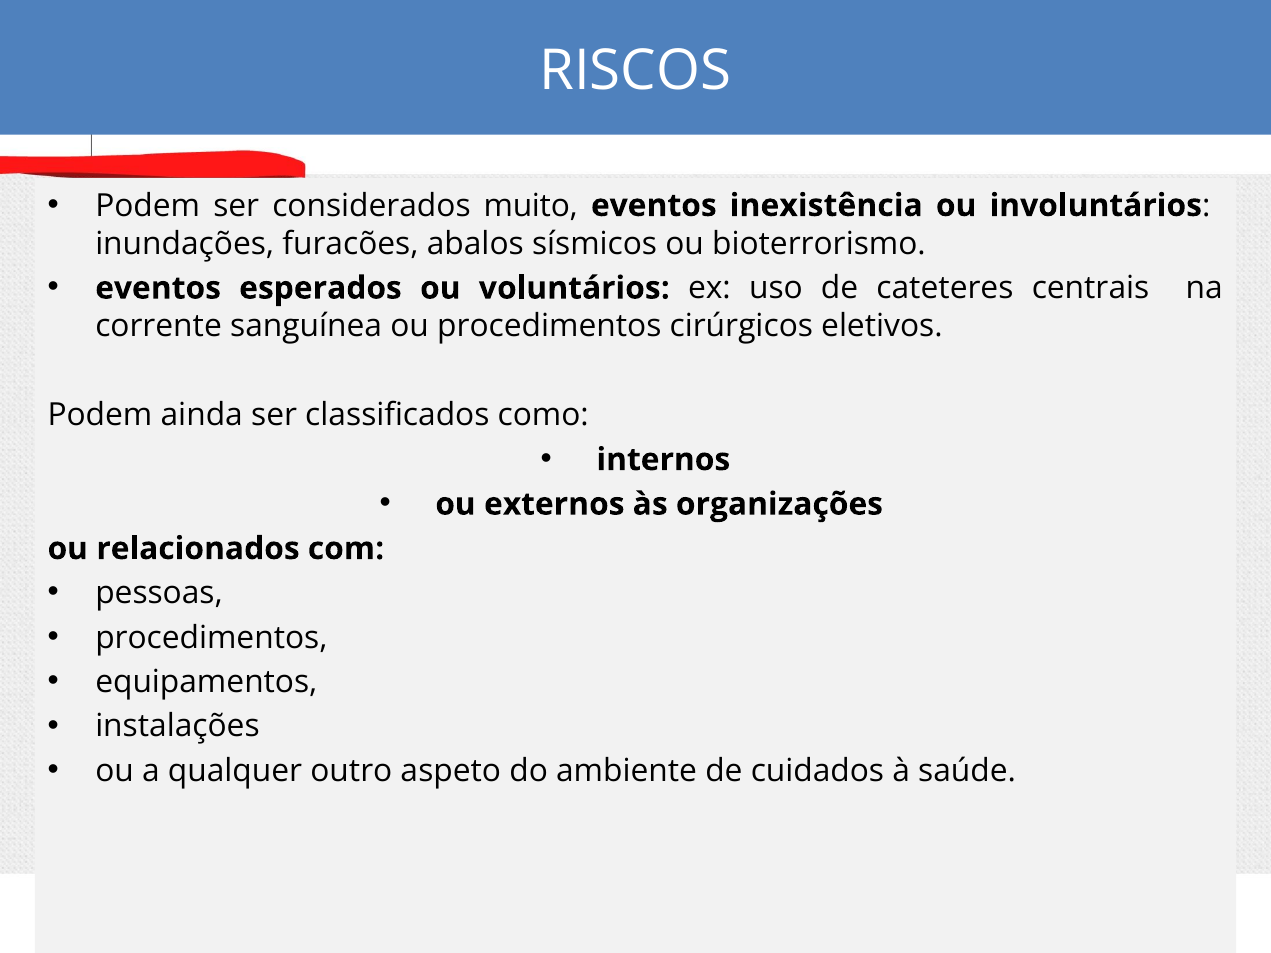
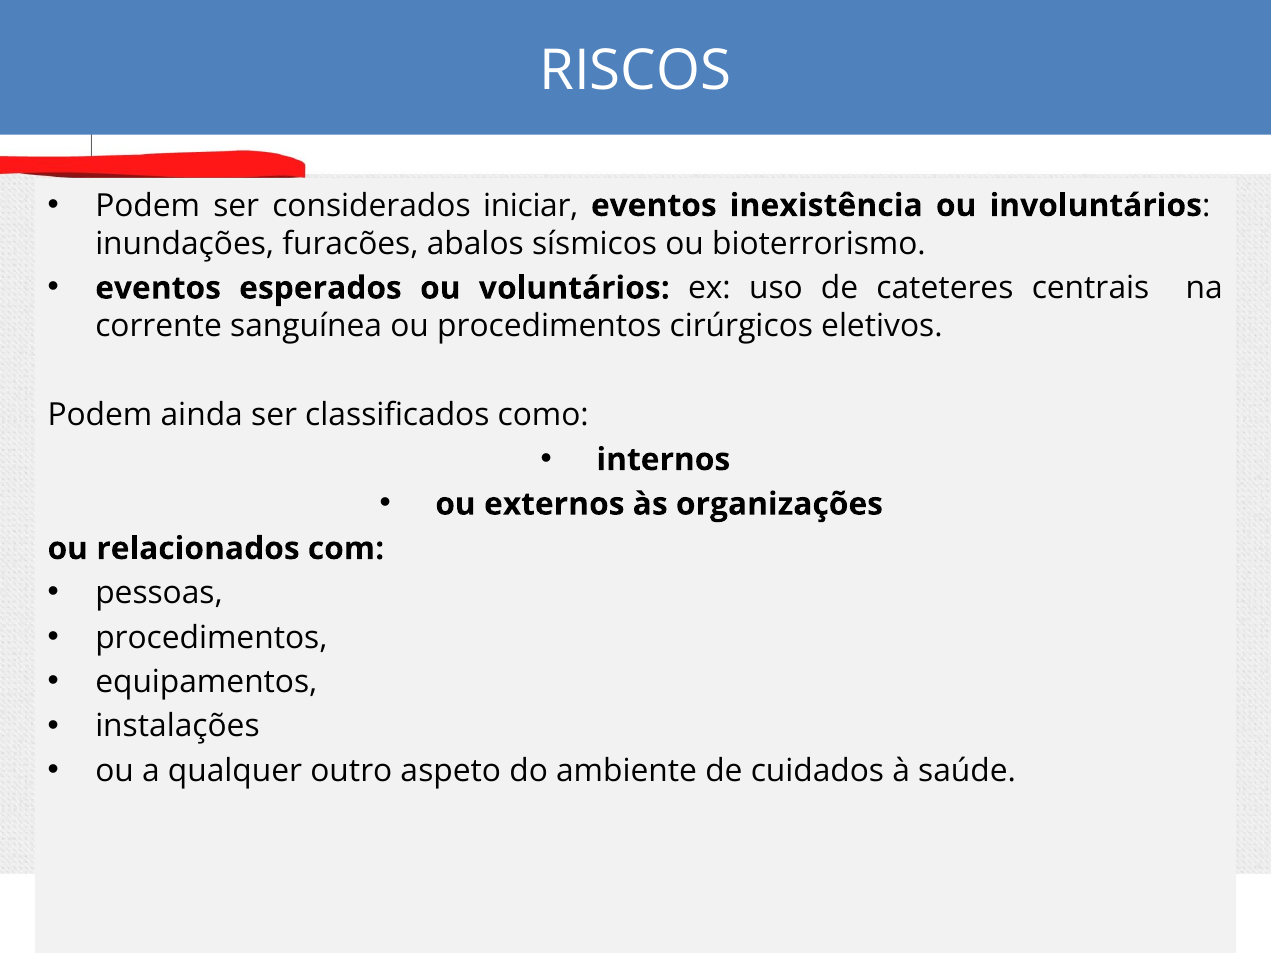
muito: muito -> iniciar (531, 206)
